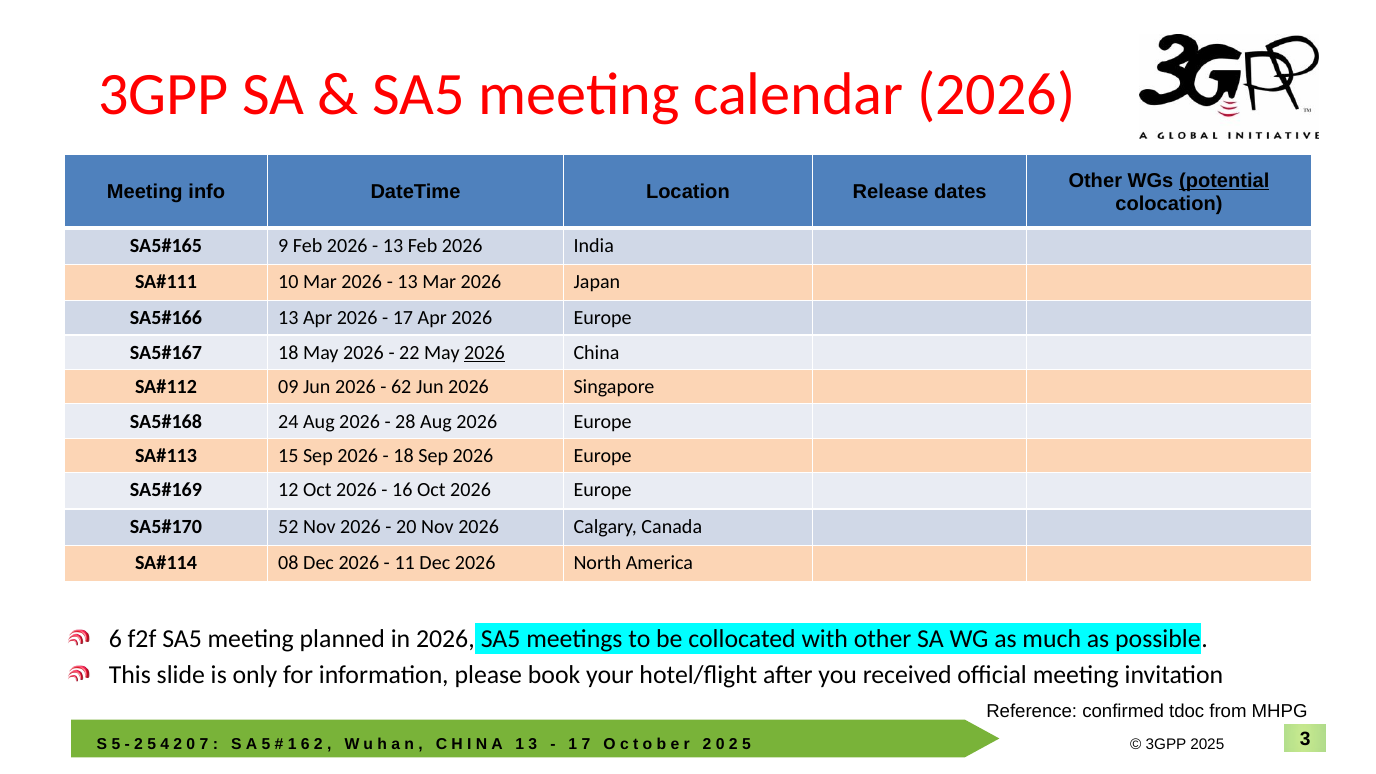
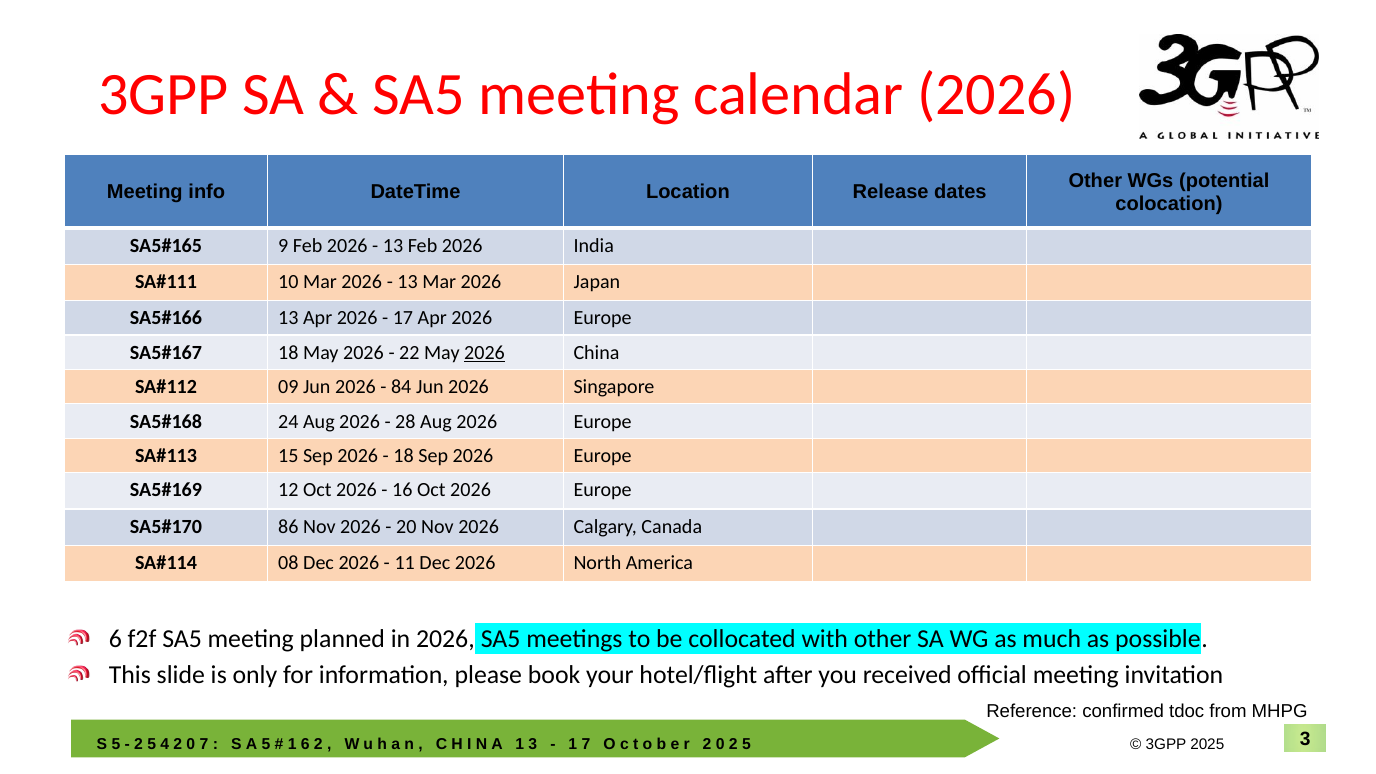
potential underline: present -> none (1224, 181)
62: 62 -> 84 (401, 387)
52: 52 -> 86 (288, 527)
